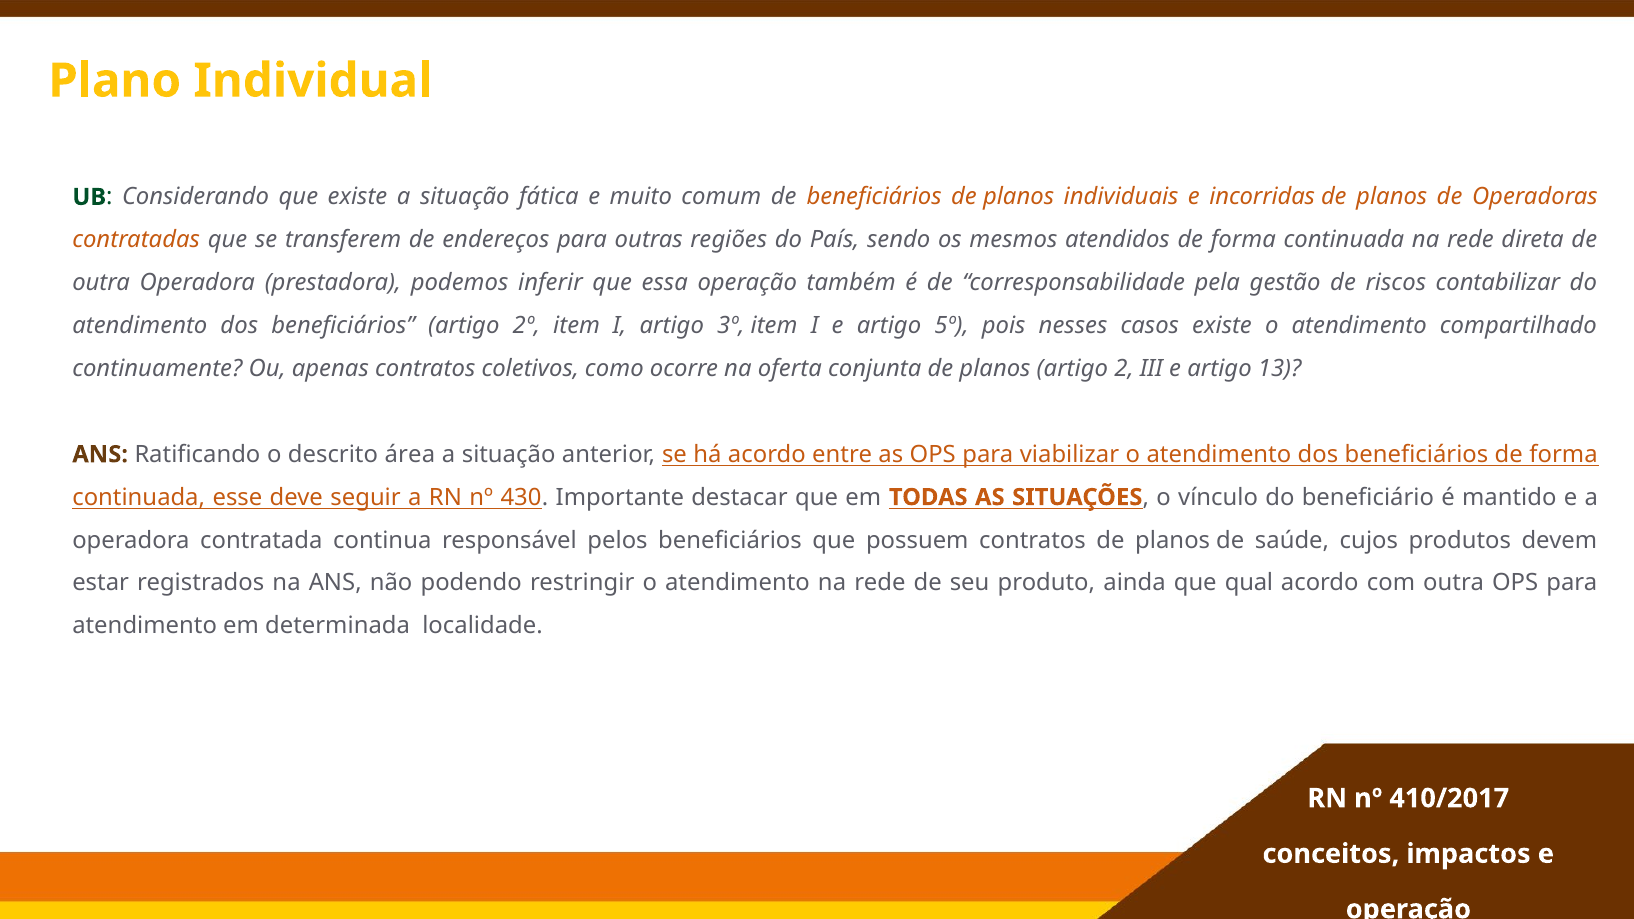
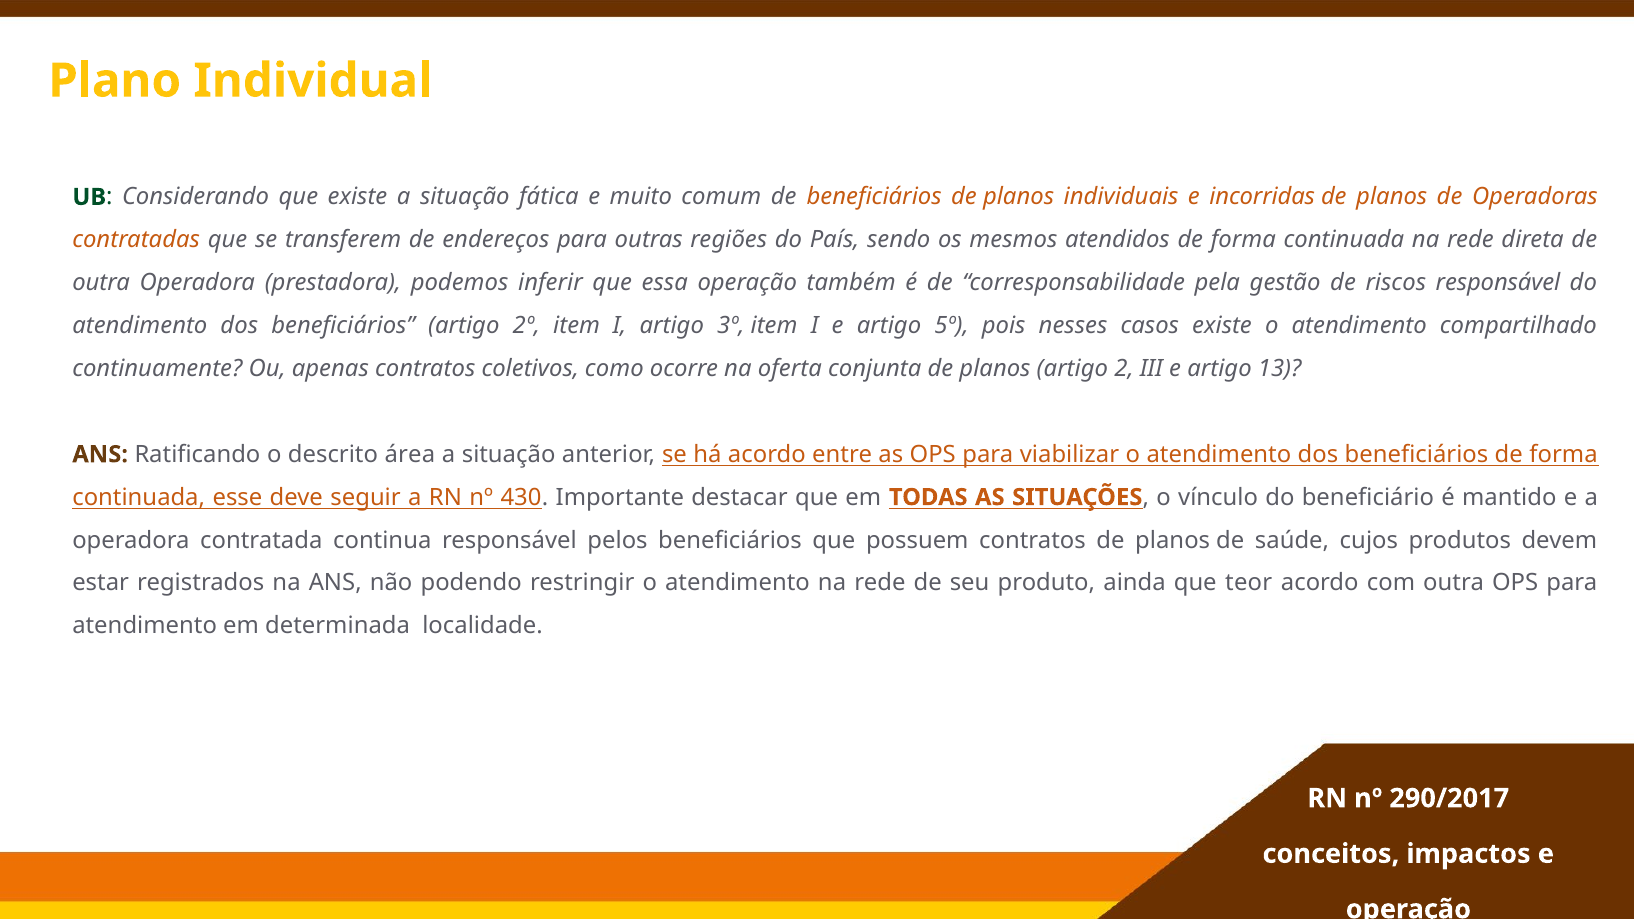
riscos contabilizar: contabilizar -> responsável (1498, 283)
qual: qual -> teor (1249, 583)
410/2017: 410/2017 -> 290/2017 (1449, 798)
